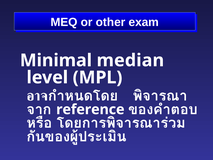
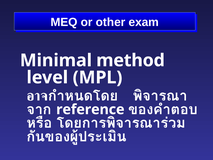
median: median -> method (131, 60)
